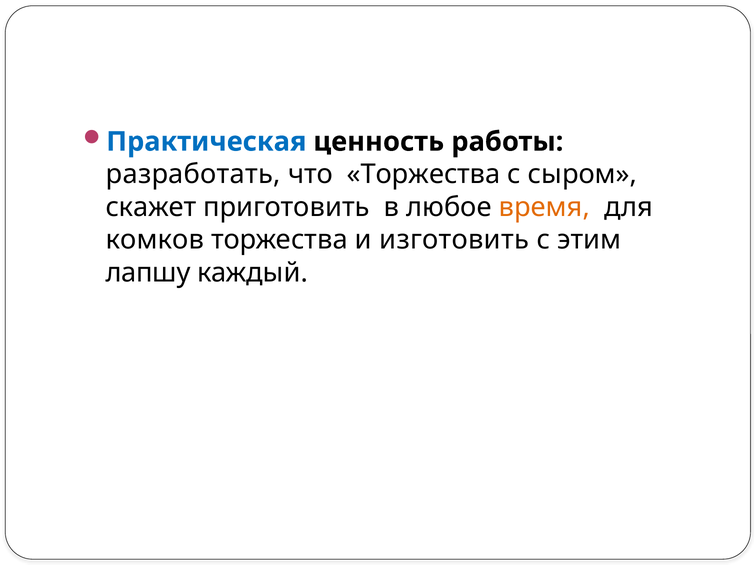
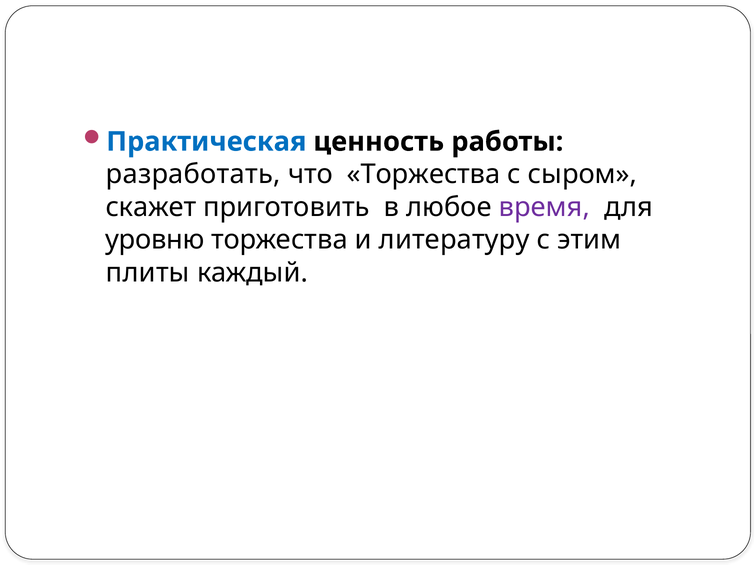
время colour: orange -> purple (544, 207)
комков: комков -> уровню (155, 240)
изготовить: изготовить -> литературу (454, 240)
лапшу: лапшу -> плиты (148, 273)
